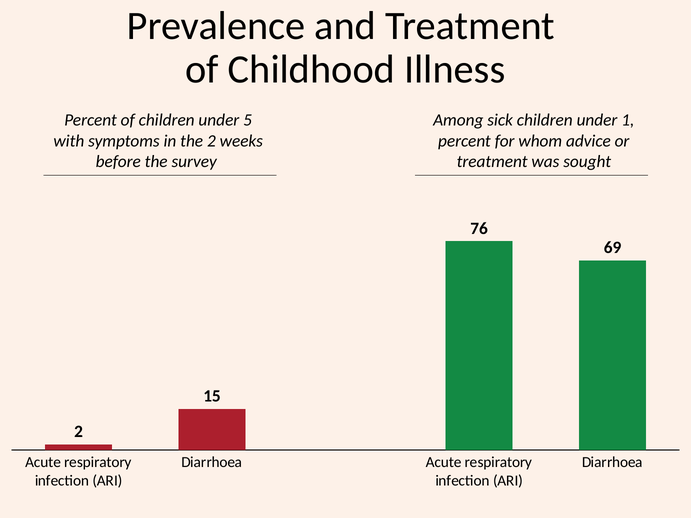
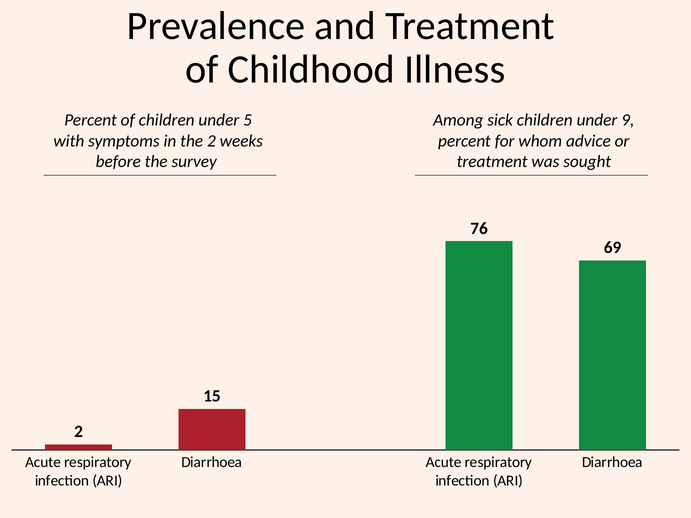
1: 1 -> 9 (628, 120)
